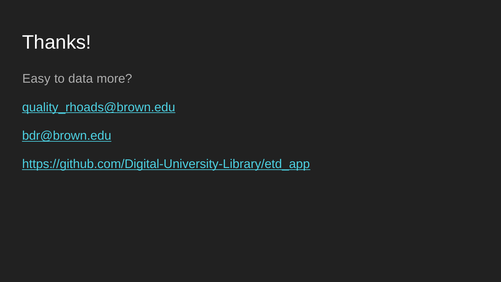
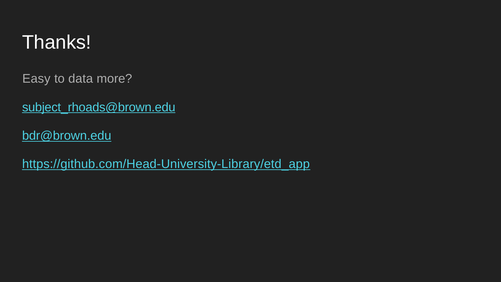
quality_rhoads@brown.edu: quality_rhoads@brown.edu -> subject_rhoads@brown.edu (99, 107)
https://github.com/Digital-University-Library/etd_app: https://github.com/Digital-University-Library/etd_app -> https://github.com/Head-University-Library/etd_app (166, 164)
